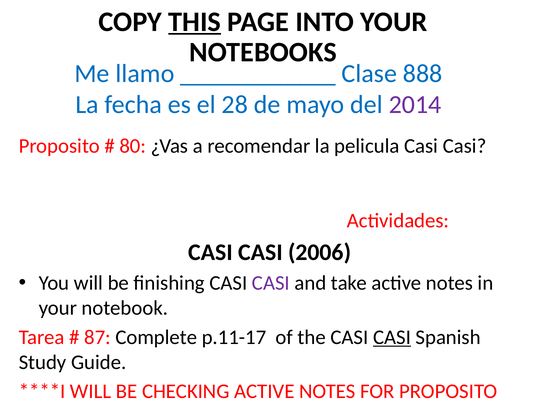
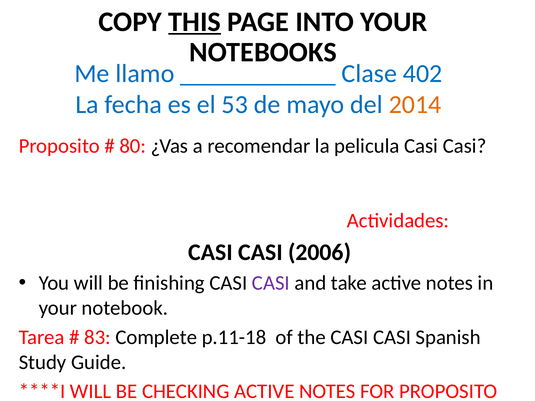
888: 888 -> 402 (423, 74)
28: 28 -> 53 (235, 105)
2014 colour: purple -> orange (415, 105)
87: 87 -> 83 (97, 337)
p.11-17: p.11-17 -> p.11-18 (234, 337)
CASI underline: present -> none (392, 337)
